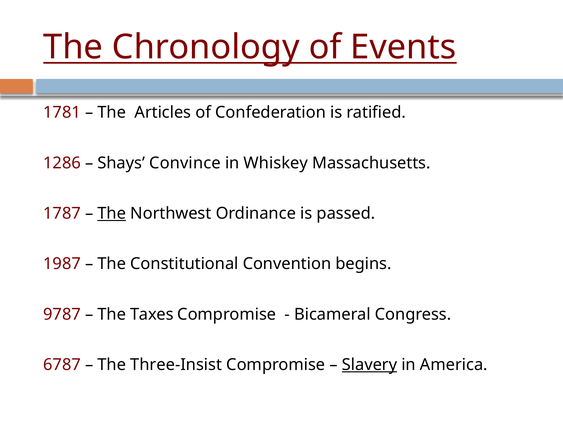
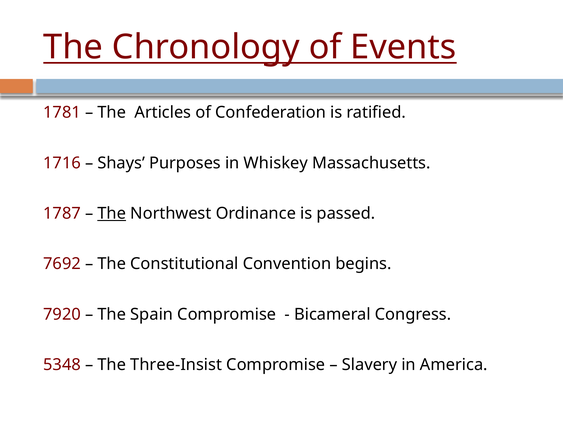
1286: 1286 -> 1716 (62, 163)
Convince: Convince -> Purposes (185, 163)
1987: 1987 -> 7692 (62, 263)
9787: 9787 -> 7920 (62, 314)
Taxes: Taxes -> Spain (152, 314)
6787: 6787 -> 5348 (62, 364)
Slavery underline: present -> none (370, 364)
